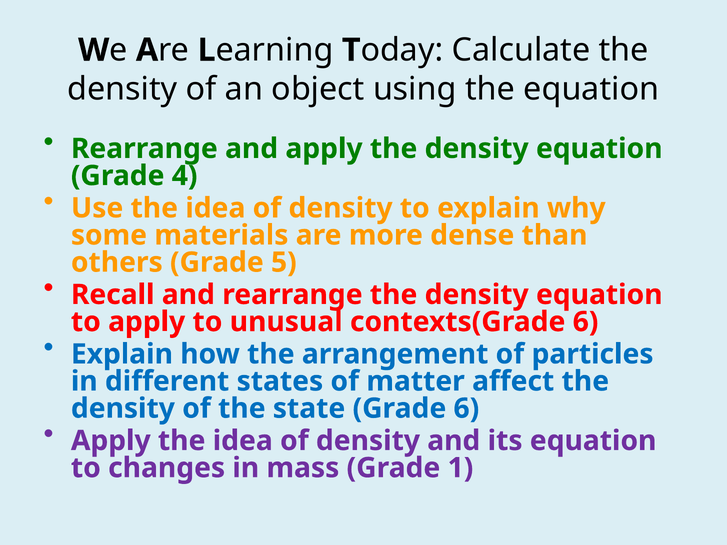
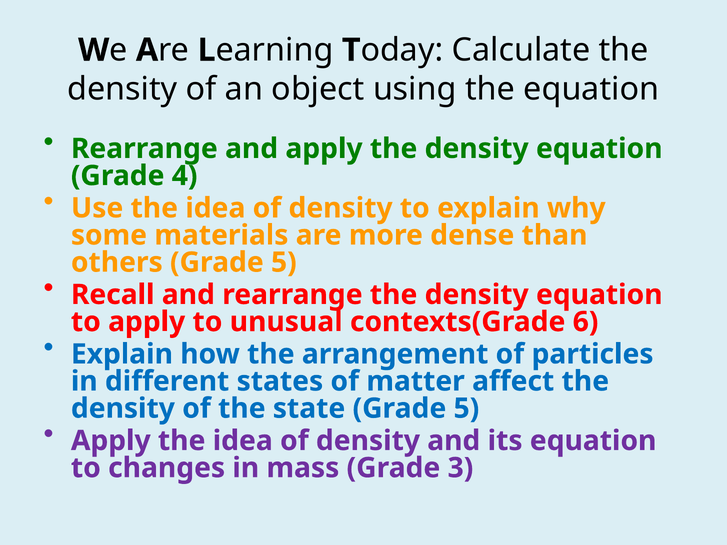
state Grade 6: 6 -> 5 (466, 409)
1: 1 -> 3 (460, 468)
